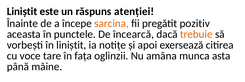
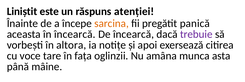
pozitiv: pozitiv -> panică (195, 23)
în punctele: punctele -> încearcă (75, 34)
trebuie colour: orange -> purple (196, 34)
în liniștit: liniștit -> altora (71, 45)
